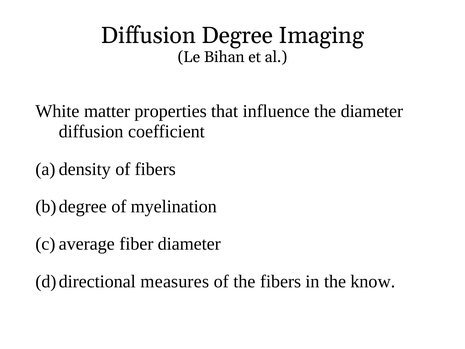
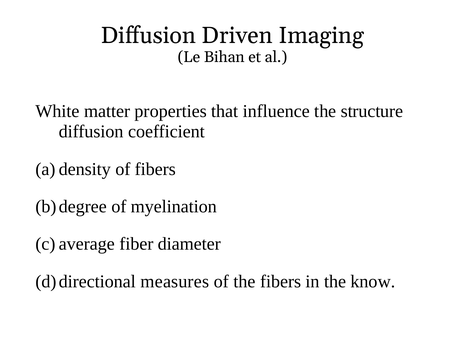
Degree: Degree -> Driven (237, 35)
the diameter: diameter -> structure (372, 111)
